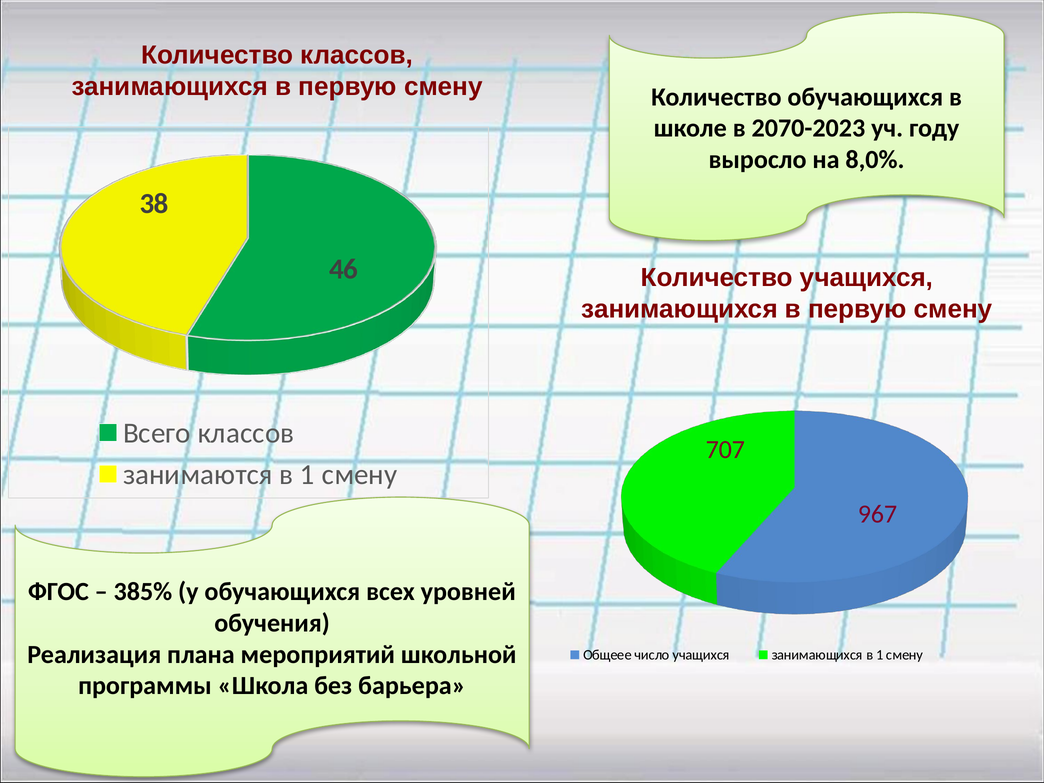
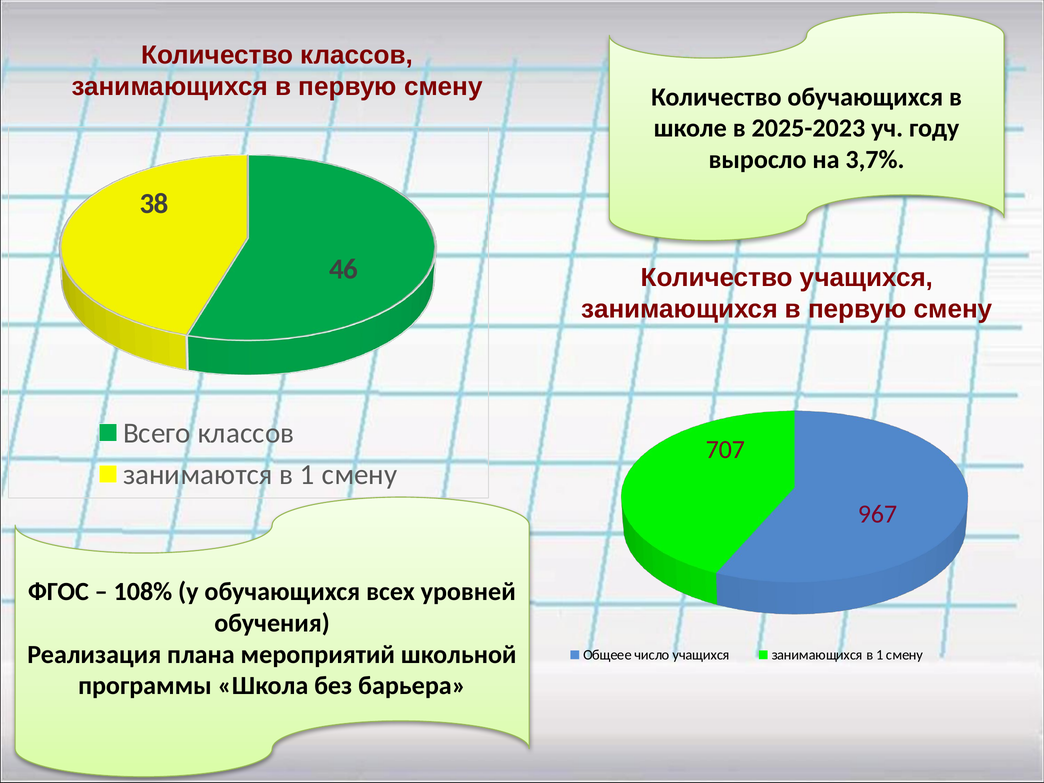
2070-2023: 2070-2023 -> 2025-2023 (808, 128)
8,0%: 8,0% -> 3,7% (875, 160)
385%: 385% -> 108% (143, 592)
